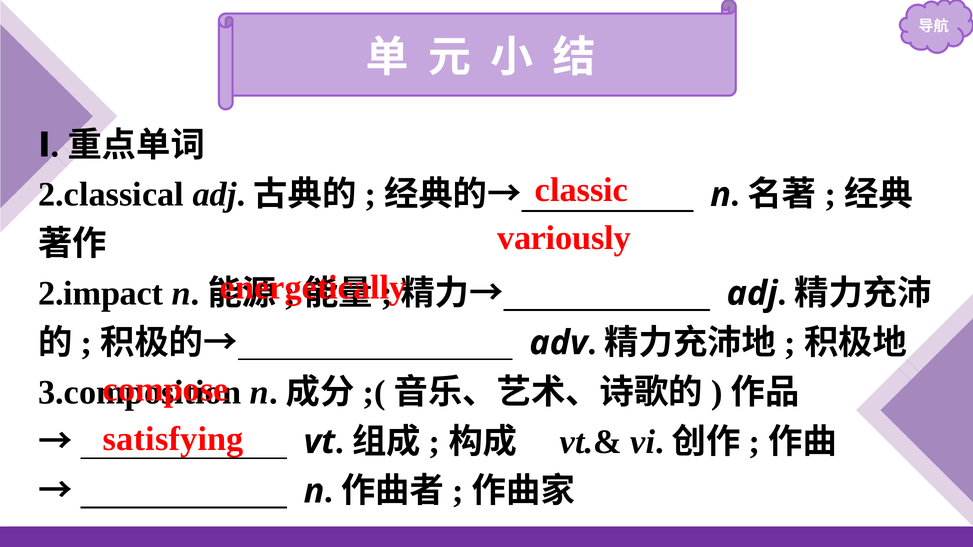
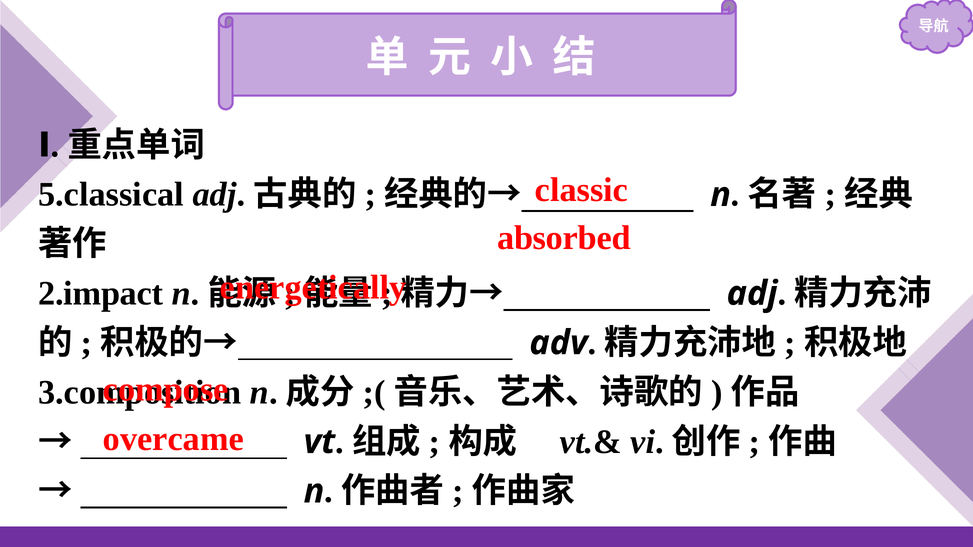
2.classical: 2.classical -> 5.classical (111, 195)
variously: variously -> absorbed (564, 238)
satisfying: satisfying -> overcame (173, 439)
